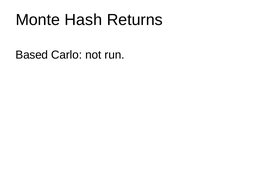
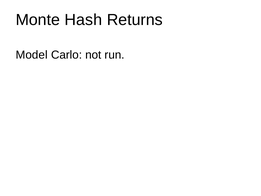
Based: Based -> Model (32, 55)
